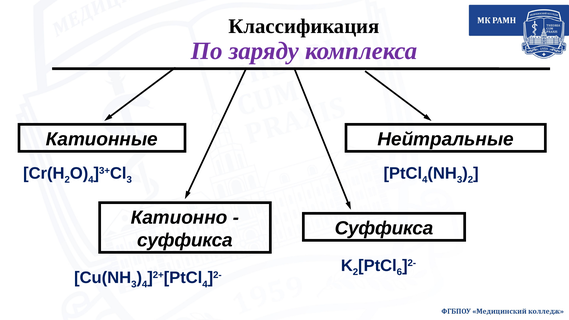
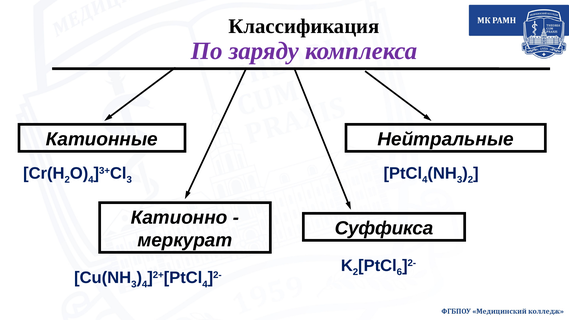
суффикса: суффикса -> меркурат (185, 240)
